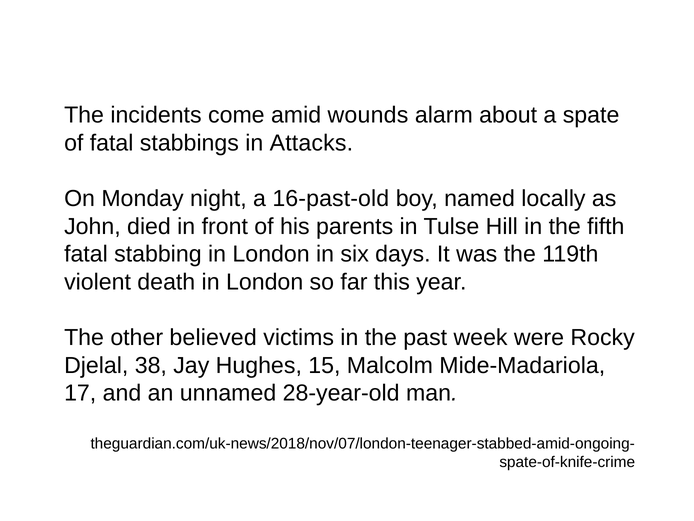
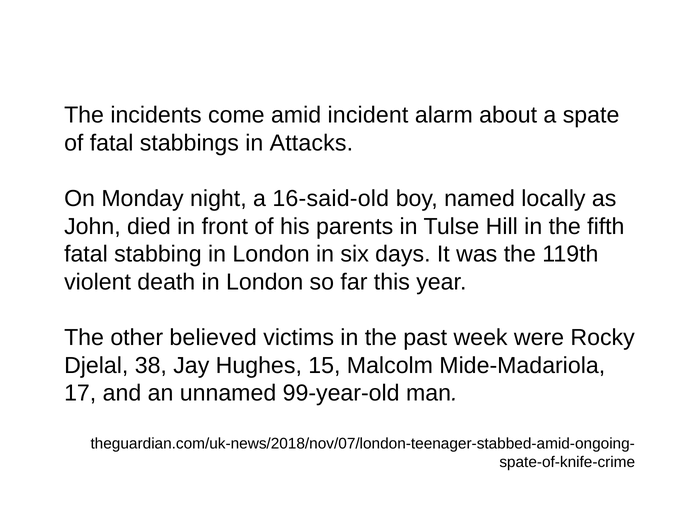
wounds: wounds -> incident (368, 115)
16-past-old: 16-past-old -> 16-said-old (331, 198)
28-year-old: 28-year-old -> 99-year-old (341, 393)
